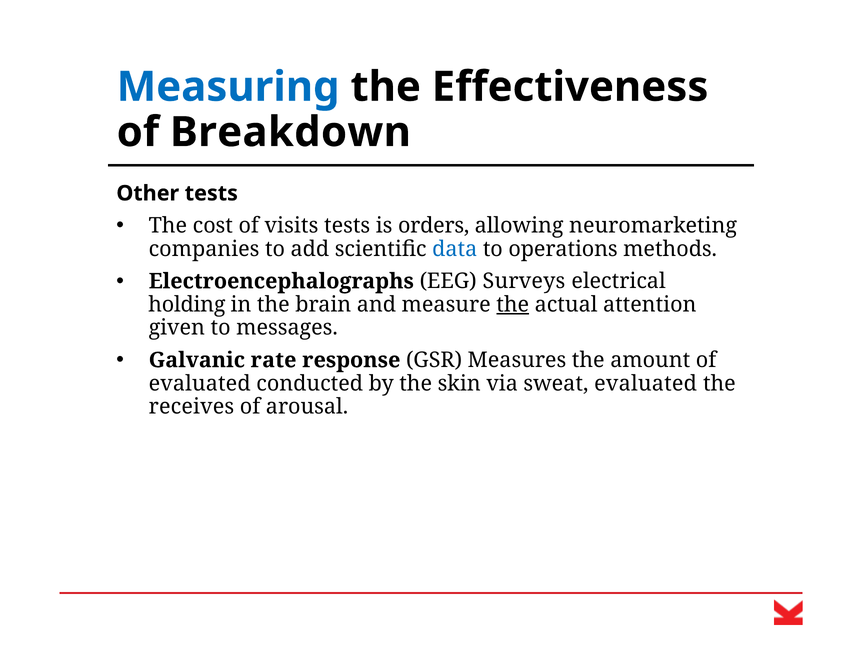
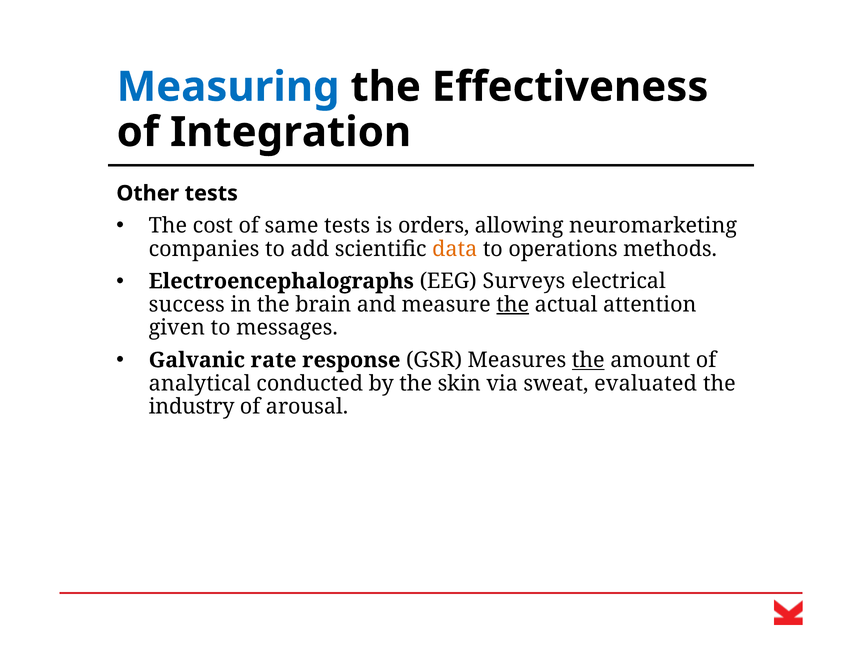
Breakdown: Breakdown -> Integration (291, 132)
visits: visits -> same (291, 225)
data colour: blue -> orange (455, 249)
holding: holding -> success (187, 304)
the underline: none -> present (588, 360)
evaluated: evaluated -> analytical (200, 383)
receives: receives -> industry (192, 406)
